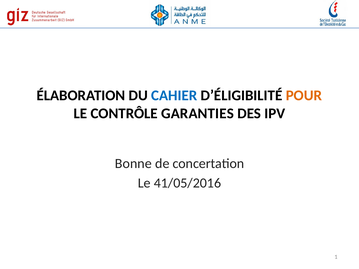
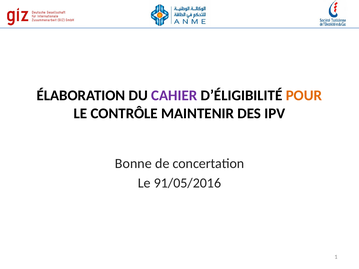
CAHIER colour: blue -> purple (174, 96)
GARANTIES: GARANTIES -> MAINTENIR (198, 114)
41/05/2016: 41/05/2016 -> 91/05/2016 (187, 183)
